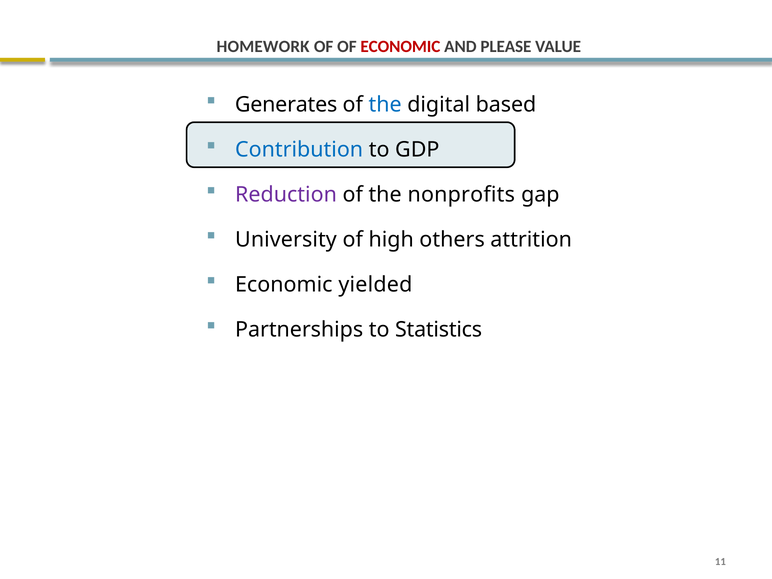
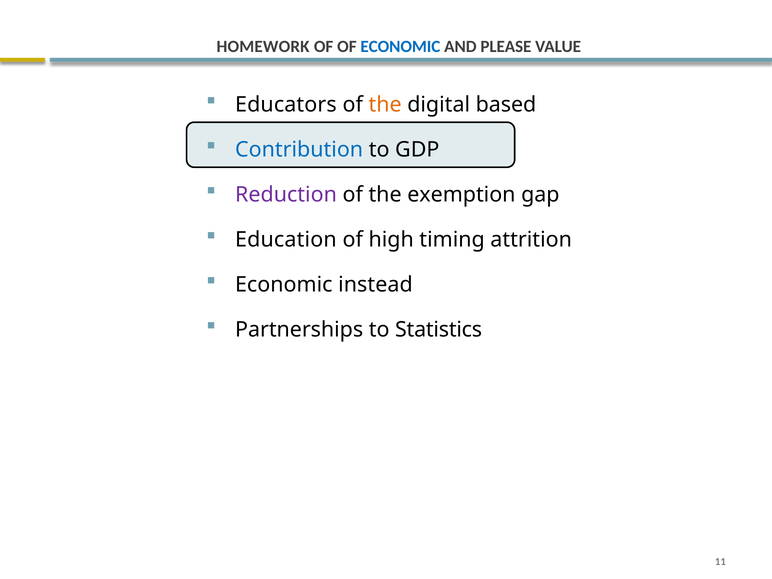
ECONOMIC colour: red -> blue (400, 46)
Generates: Generates -> Educators (286, 104)
the colour: blue -> orange (385, 104)
nonprofits: nonprofits -> exemption (461, 195)
University: University -> Education (286, 240)
others: others -> timing (452, 240)
yielded: yielded -> instead (375, 285)
